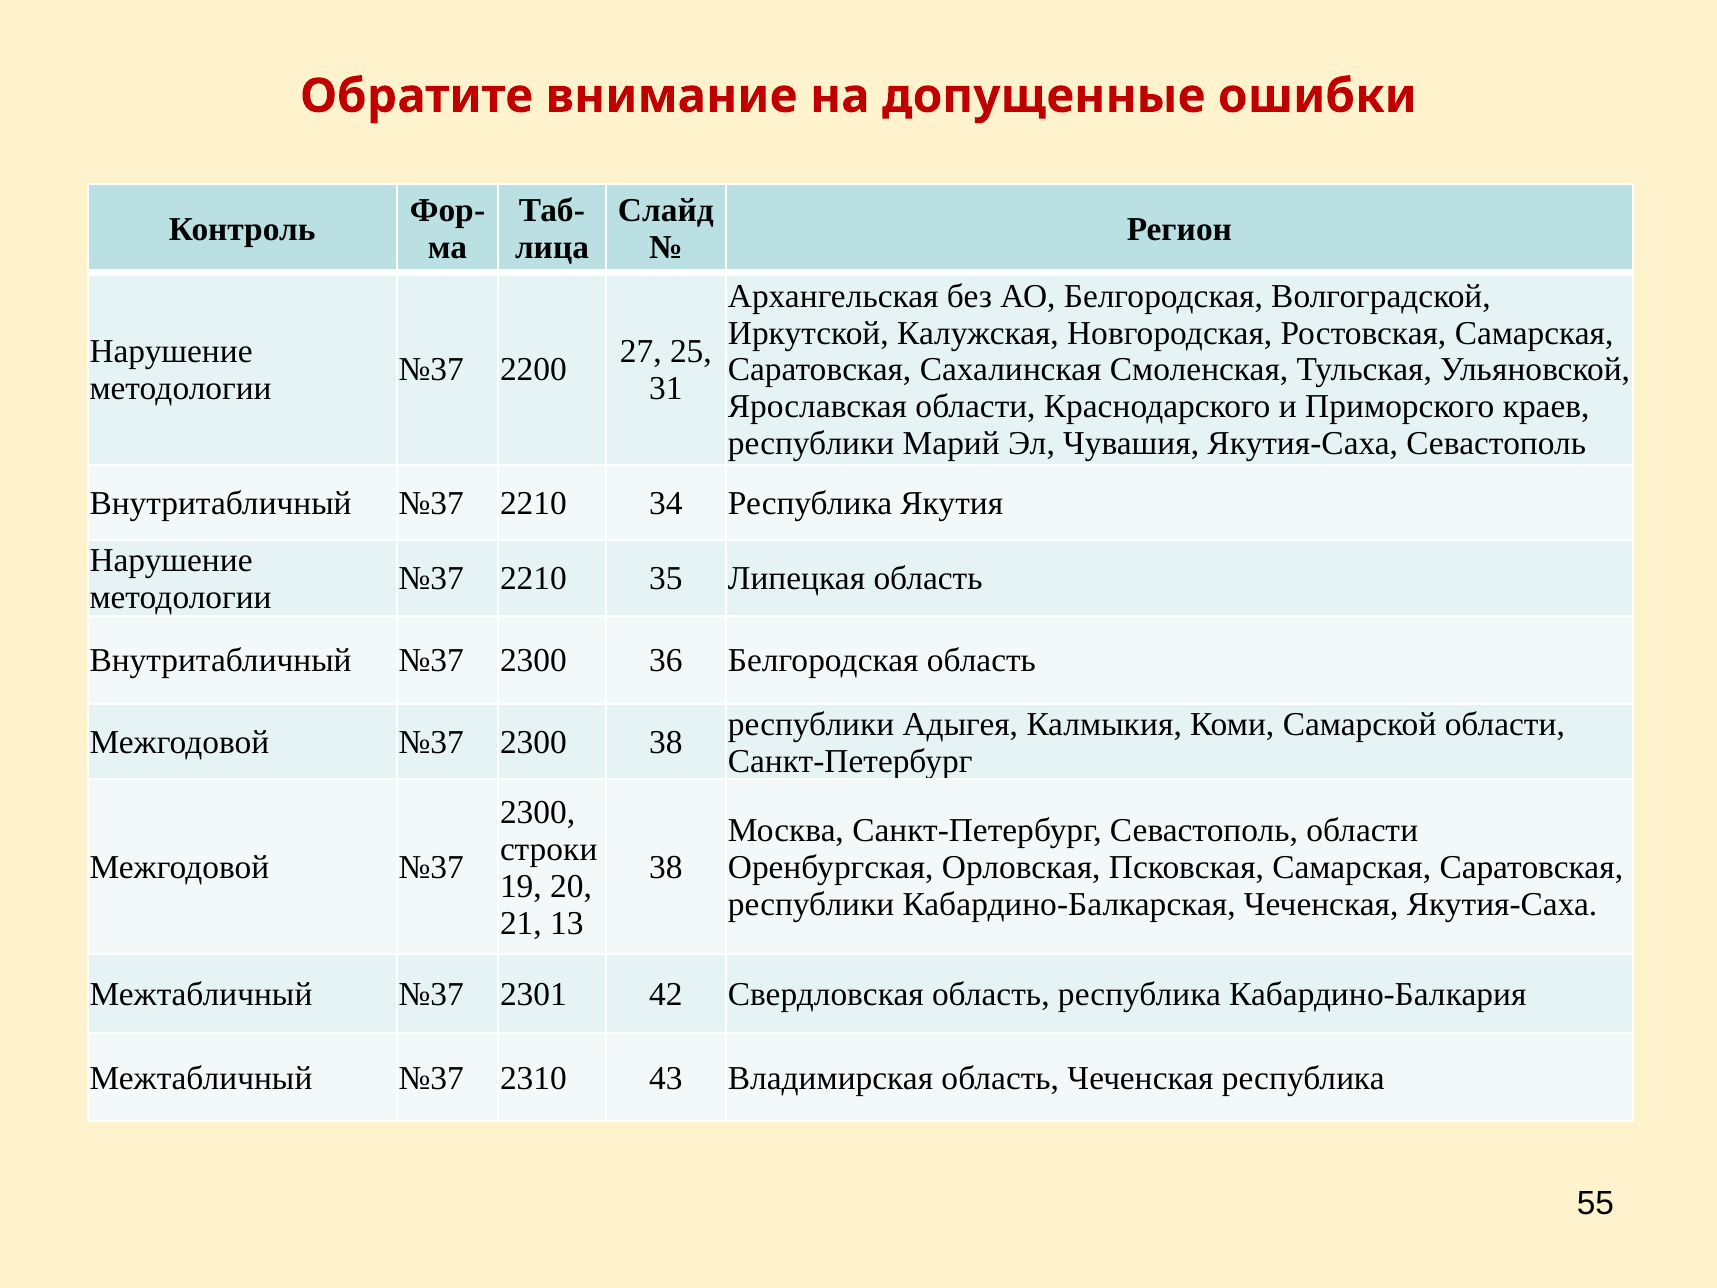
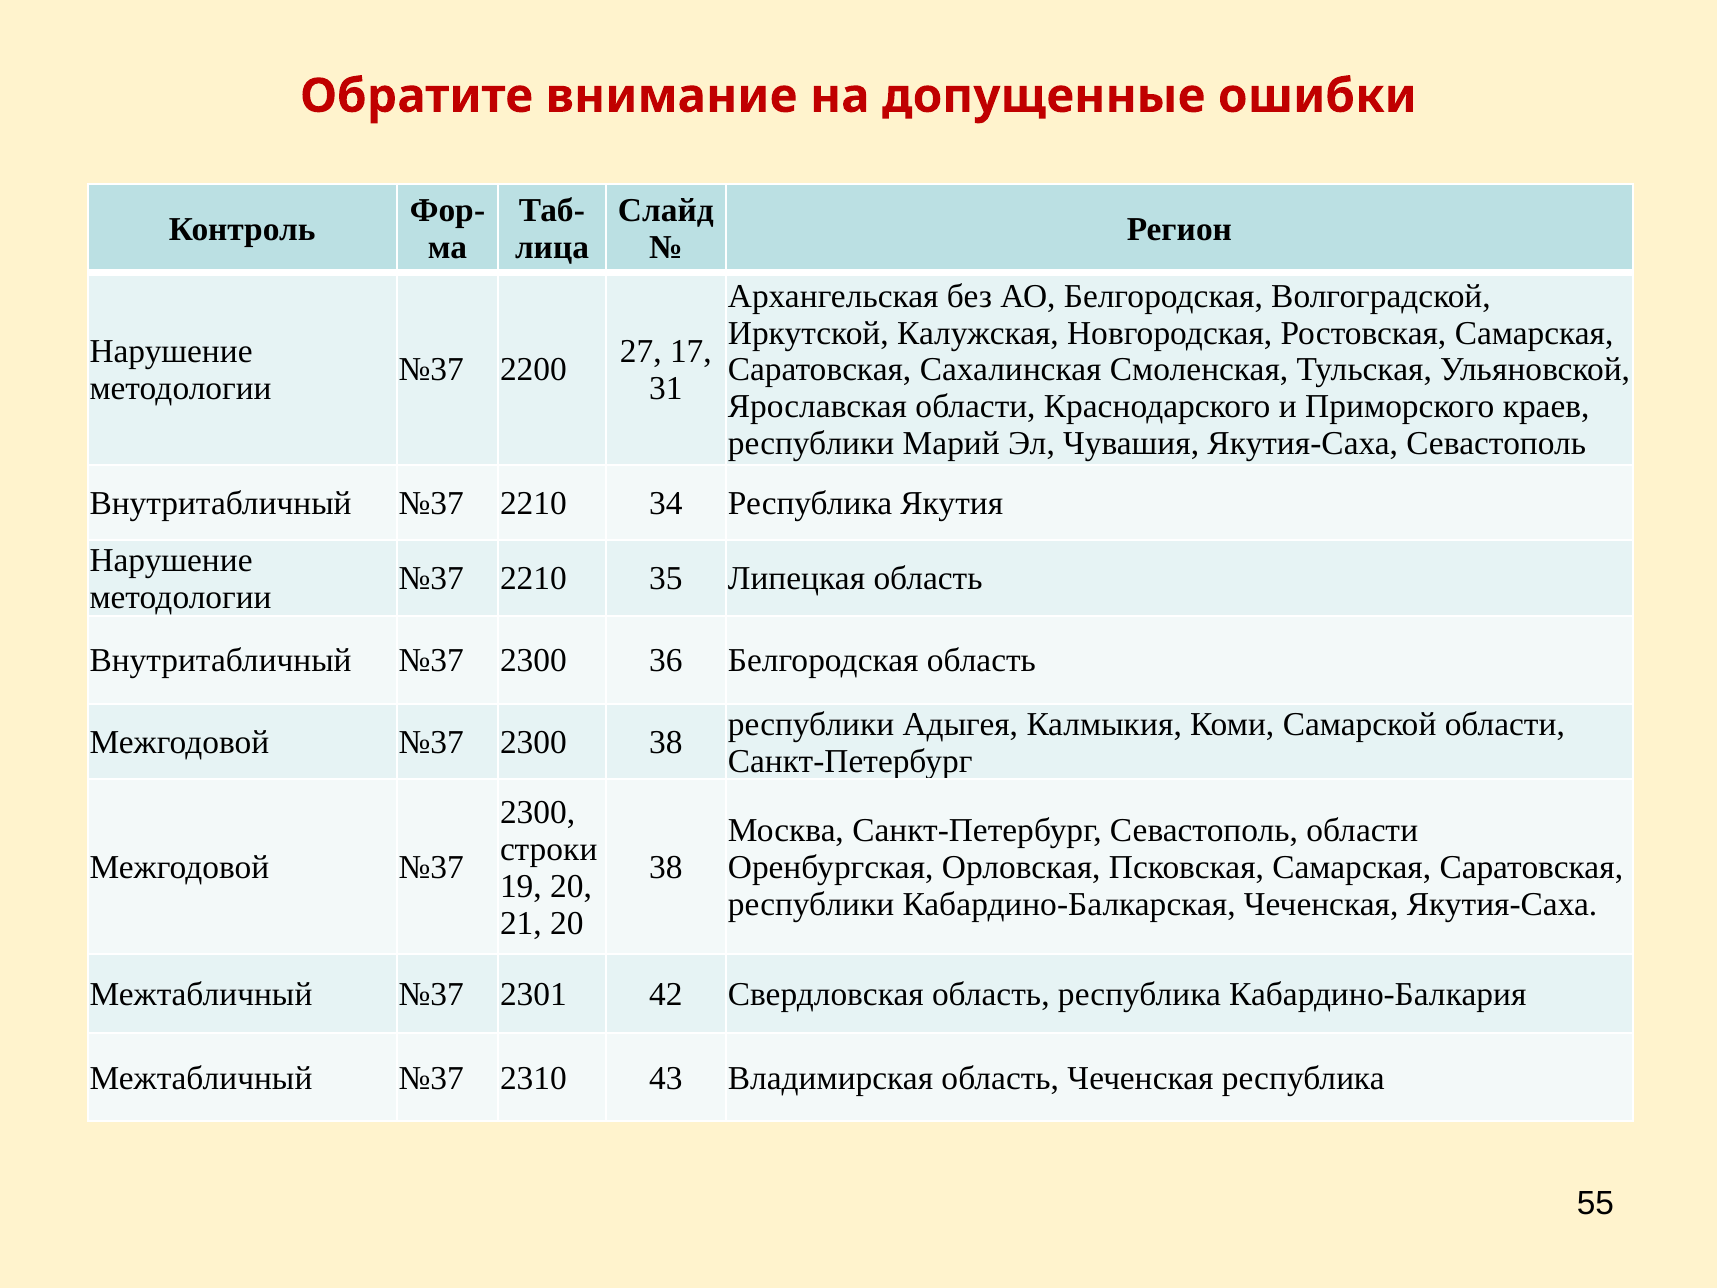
25: 25 -> 17 (691, 351)
21 13: 13 -> 20 (567, 923)
